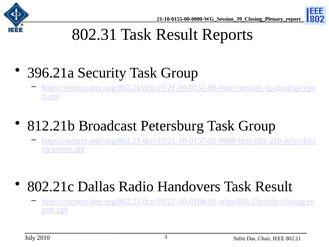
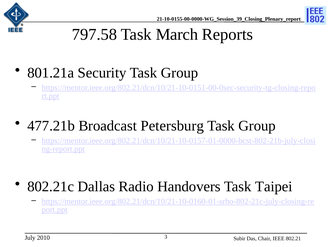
802.31: 802.31 -> 797.58 (94, 34)
Result: Result -> March (177, 34)
396.21a: 396.21a -> 801.21a (51, 73)
812.21b: 812.21b -> 477.21b (51, 126)
Handovers Task Result: Result -> Taipei (274, 186)
